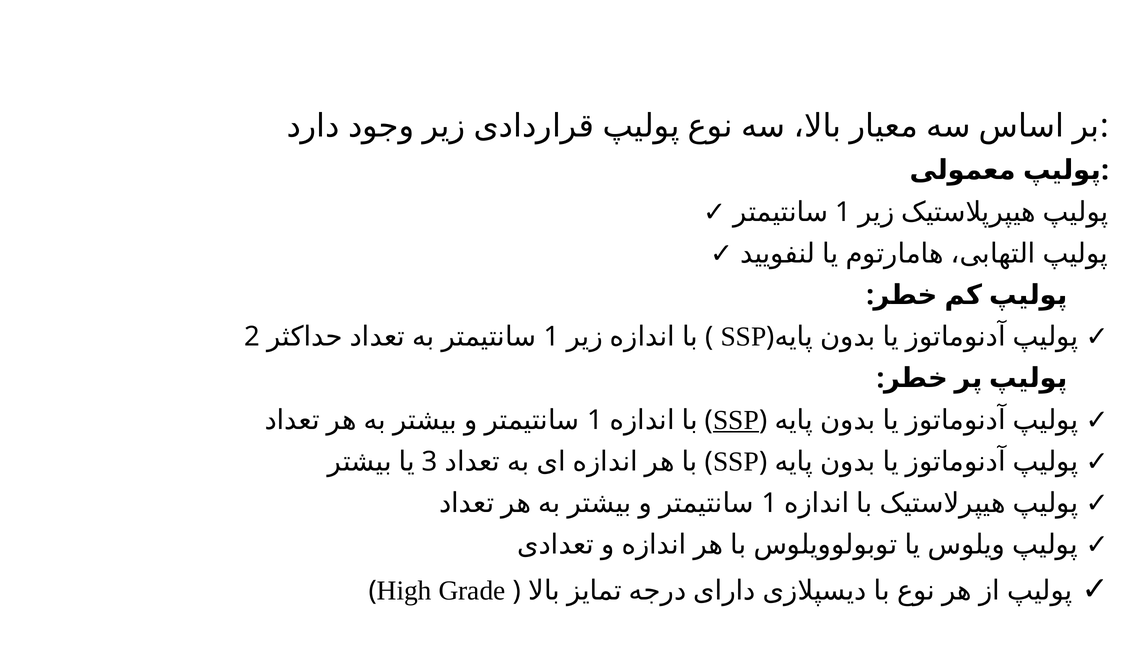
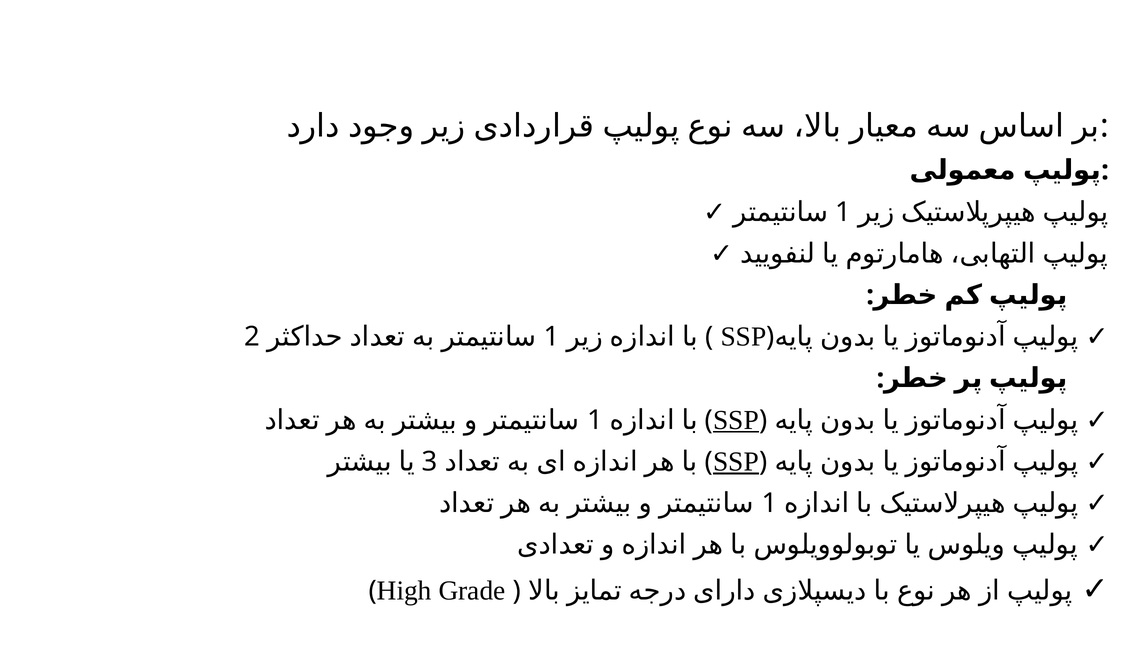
SSP underline: none -> present (736, 461)
